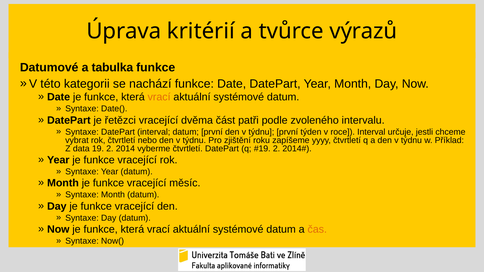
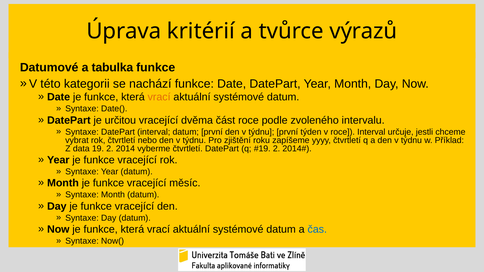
řetězci: řetězci -> určitou (120, 120)
část patři: patři -> roce (248, 120)
čas colour: orange -> blue (317, 230)
